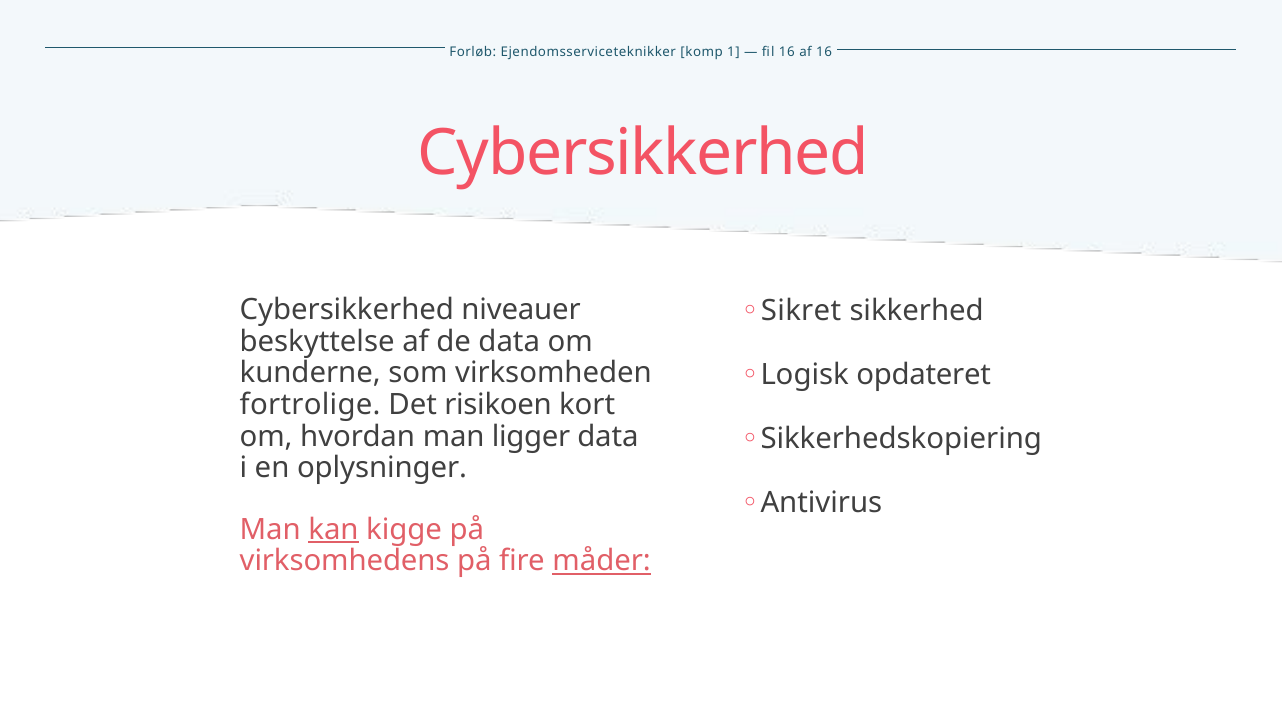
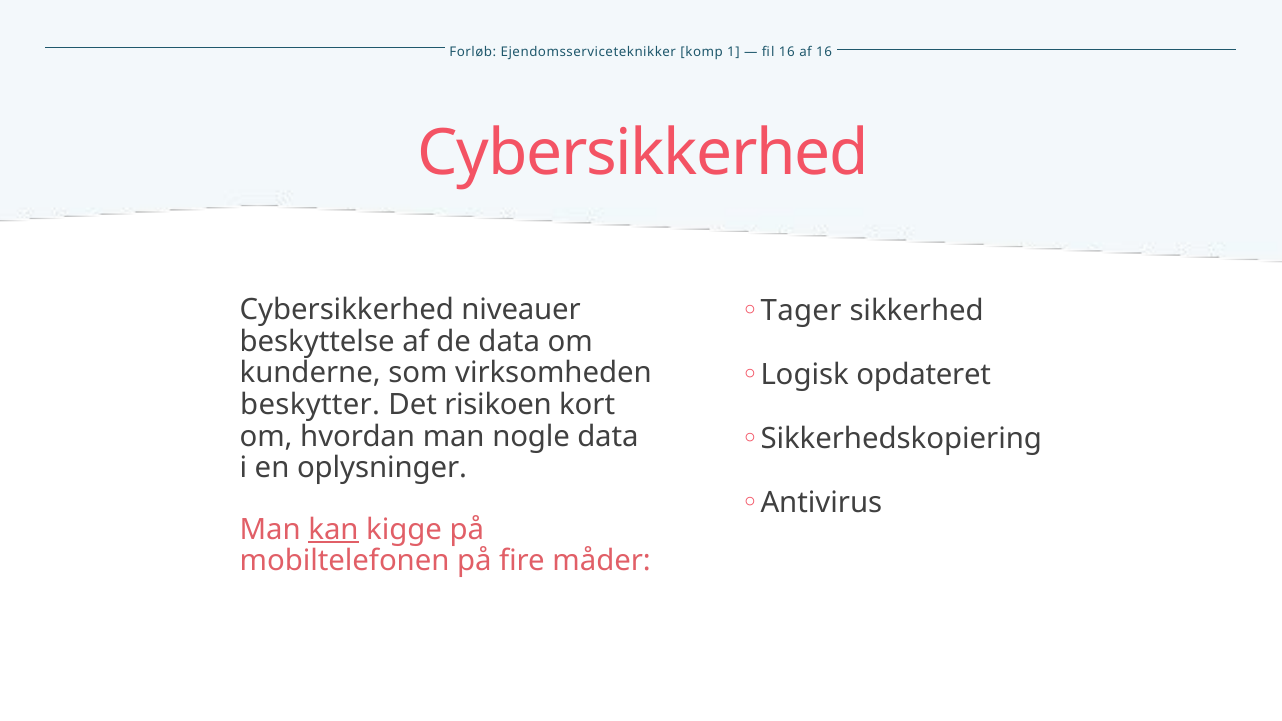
Sikret: Sikret -> Tager (801, 311)
fortrolige: fortrolige -> beskytter (310, 405)
ligger: ligger -> nogle (531, 437)
virksomhedens: virksomhedens -> mobiltelefonen (345, 561)
måder underline: present -> none (602, 561)
